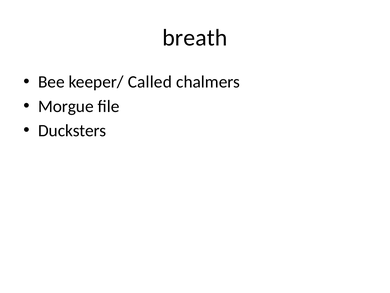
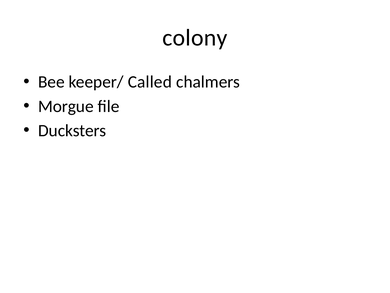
breath: breath -> colony (195, 38)
